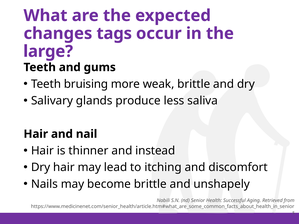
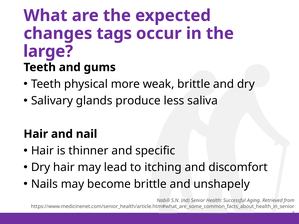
bruising: bruising -> physical (86, 84)
instead: instead -> specific (155, 151)
